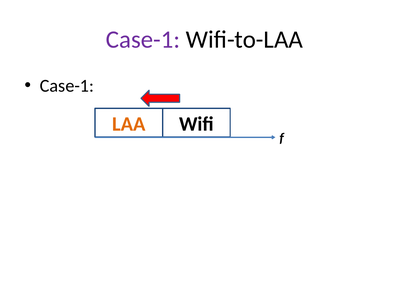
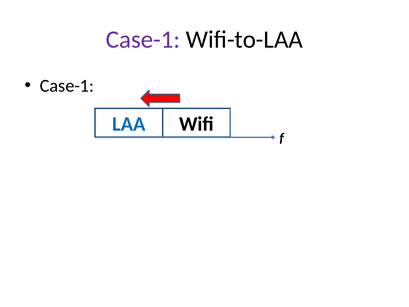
LAA colour: orange -> blue (129, 124)
